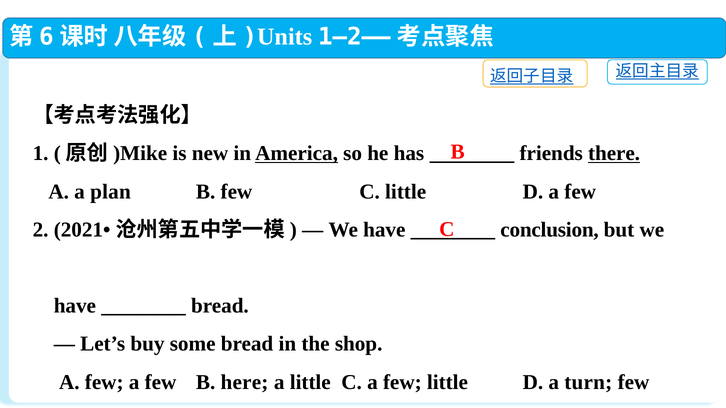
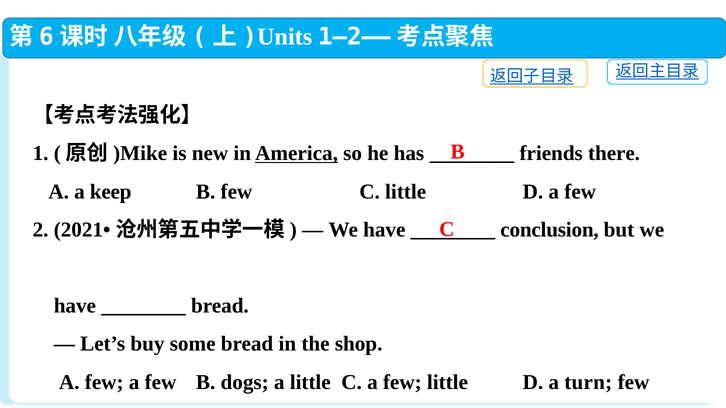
there underline: present -> none (614, 154)
plan: plan -> keep (111, 192)
here: here -> dogs (245, 382)
